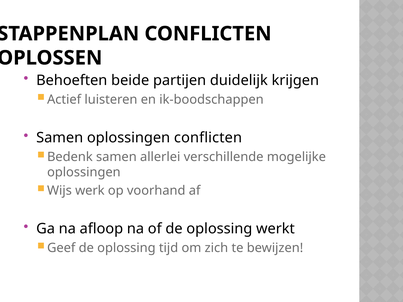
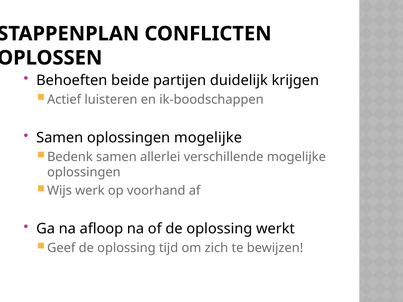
oplossingen conflicten: conflicten -> mogelijke (208, 138)
